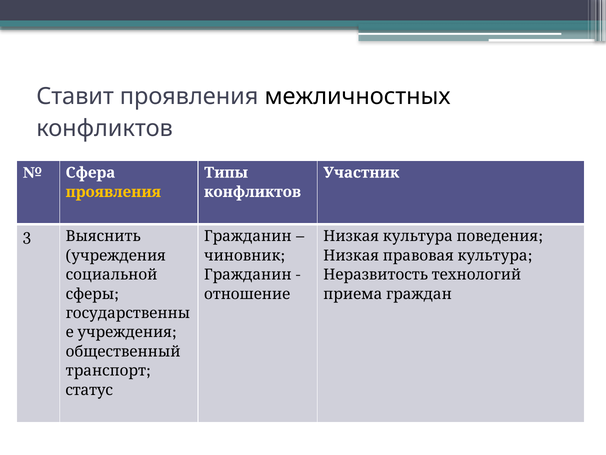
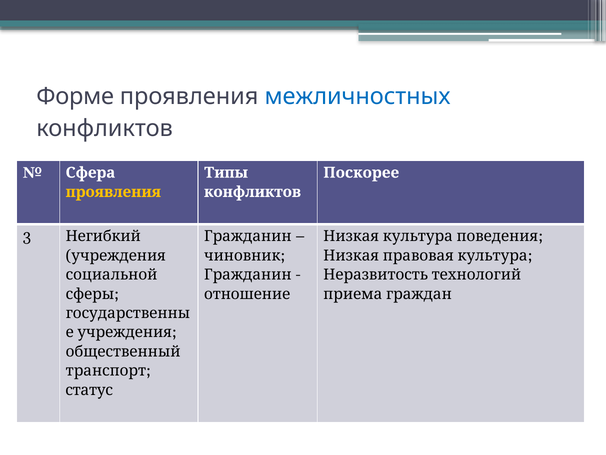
Ставит: Ставит -> Форме (75, 96)
межличностных colour: black -> blue (357, 96)
Участник: Участник -> Поскорее (361, 173)
Выяснить: Выяснить -> Негибкий (103, 236)
